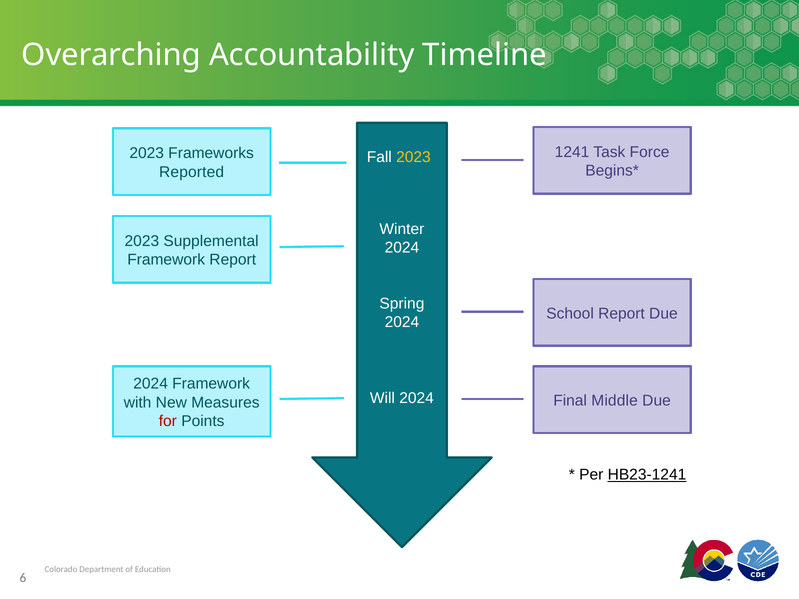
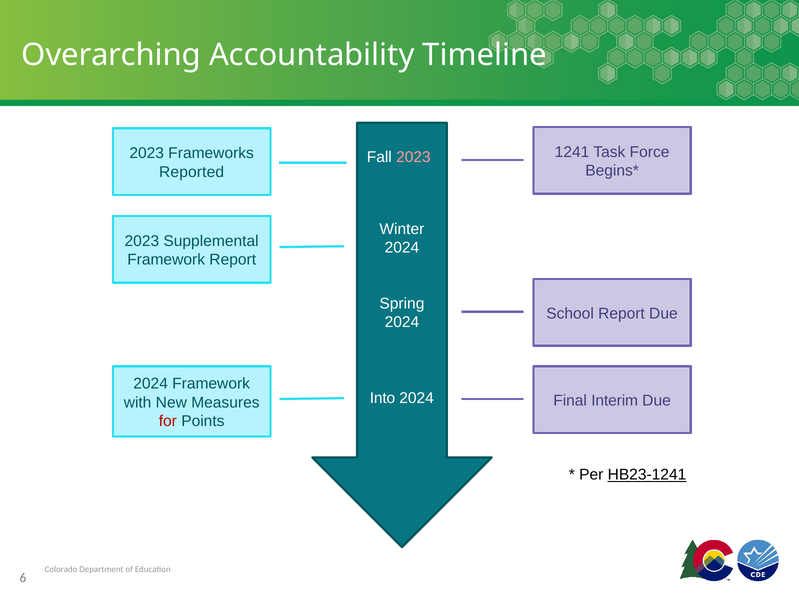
2023 colour: yellow -> pink (413, 157)
Will: Will -> Into (383, 398)
Middle: Middle -> Interim (615, 401)
